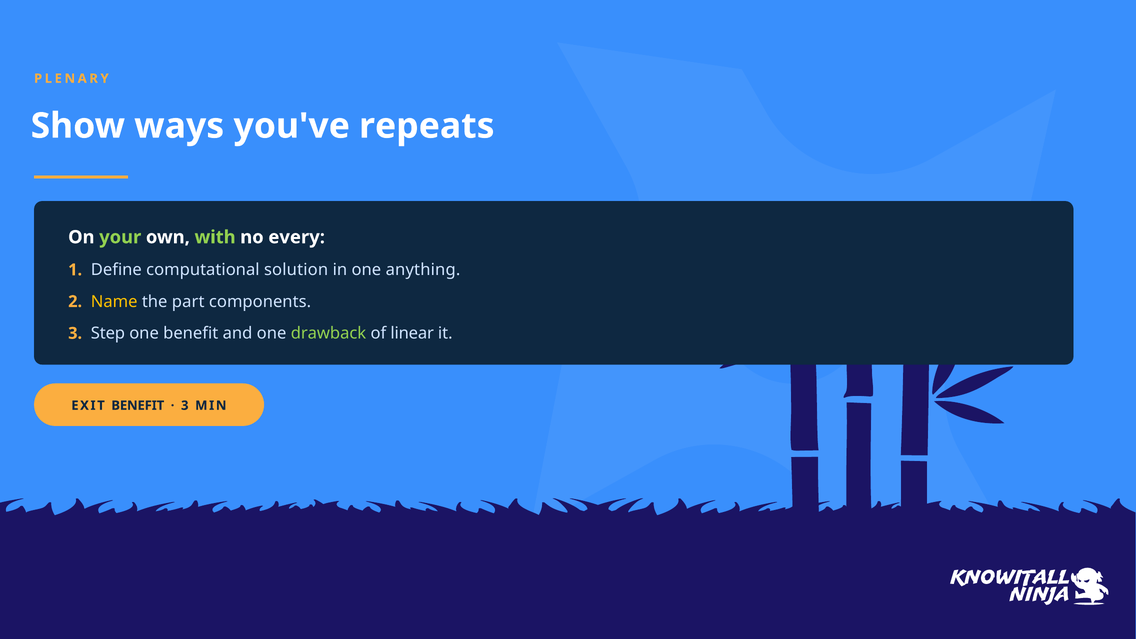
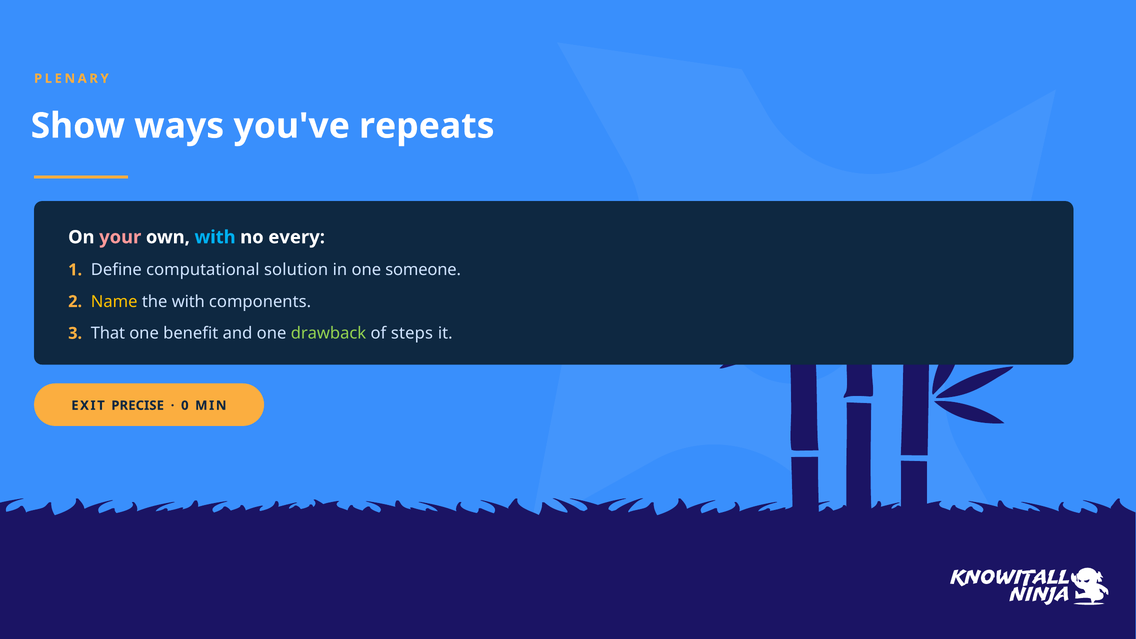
your colour: light green -> pink (120, 237)
with colour: light green -> light blue (215, 237)
anything: anything -> someone (423, 270)
the part: part -> with (188, 302)
Step: Step -> That (108, 333)
linear: linear -> steps (412, 333)
EXIT BENEFIT: BENEFIT -> PRECISE (138, 406)
3: 3 -> 0 (185, 406)
